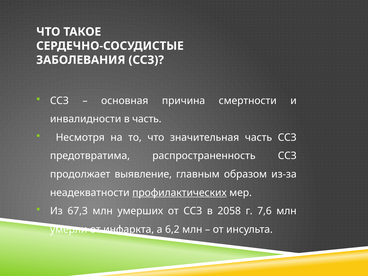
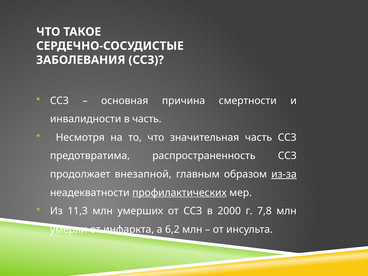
выявление: выявление -> внезапной (143, 174)
из-за underline: none -> present (284, 174)
67,3: 67,3 -> 11,3 (78, 211)
2058: 2058 -> 2000 (229, 211)
7,6: 7,6 -> 7,8 (264, 211)
